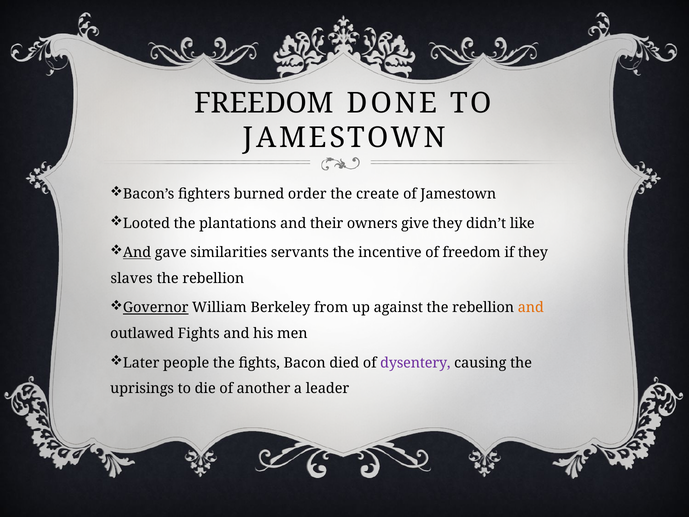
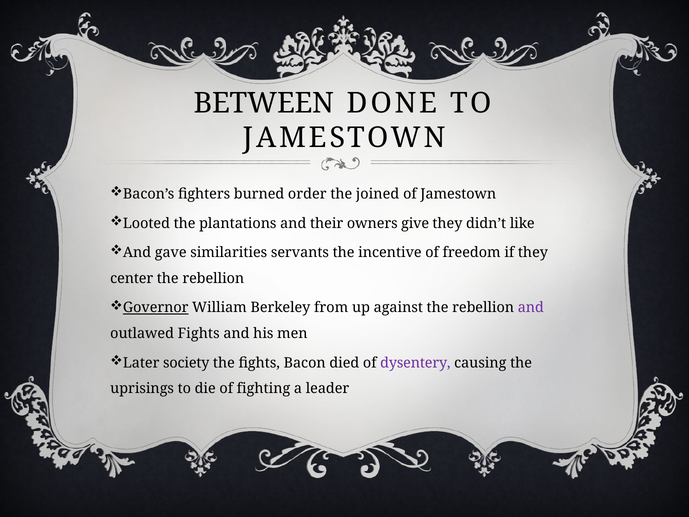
FREEDOM: FREEDOM -> BETWEEN (264, 103)
create: create -> joined (378, 194)
And underline: present -> none (137, 252)
slaves: slaves -> center (132, 278)
and colour: orange -> purple (531, 308)
people: people -> society (186, 363)
another: another -> fighting (263, 388)
